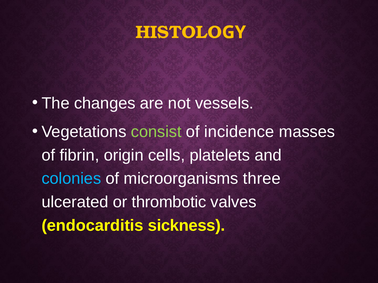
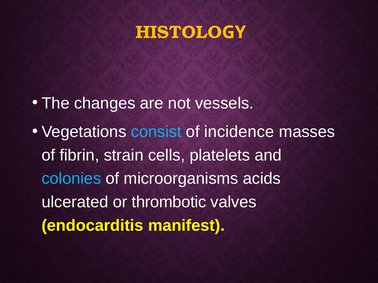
consist colour: light green -> light blue (156, 132)
origin: origin -> strain (124, 155)
three: three -> acids (262, 179)
sickness: sickness -> manifest (186, 226)
